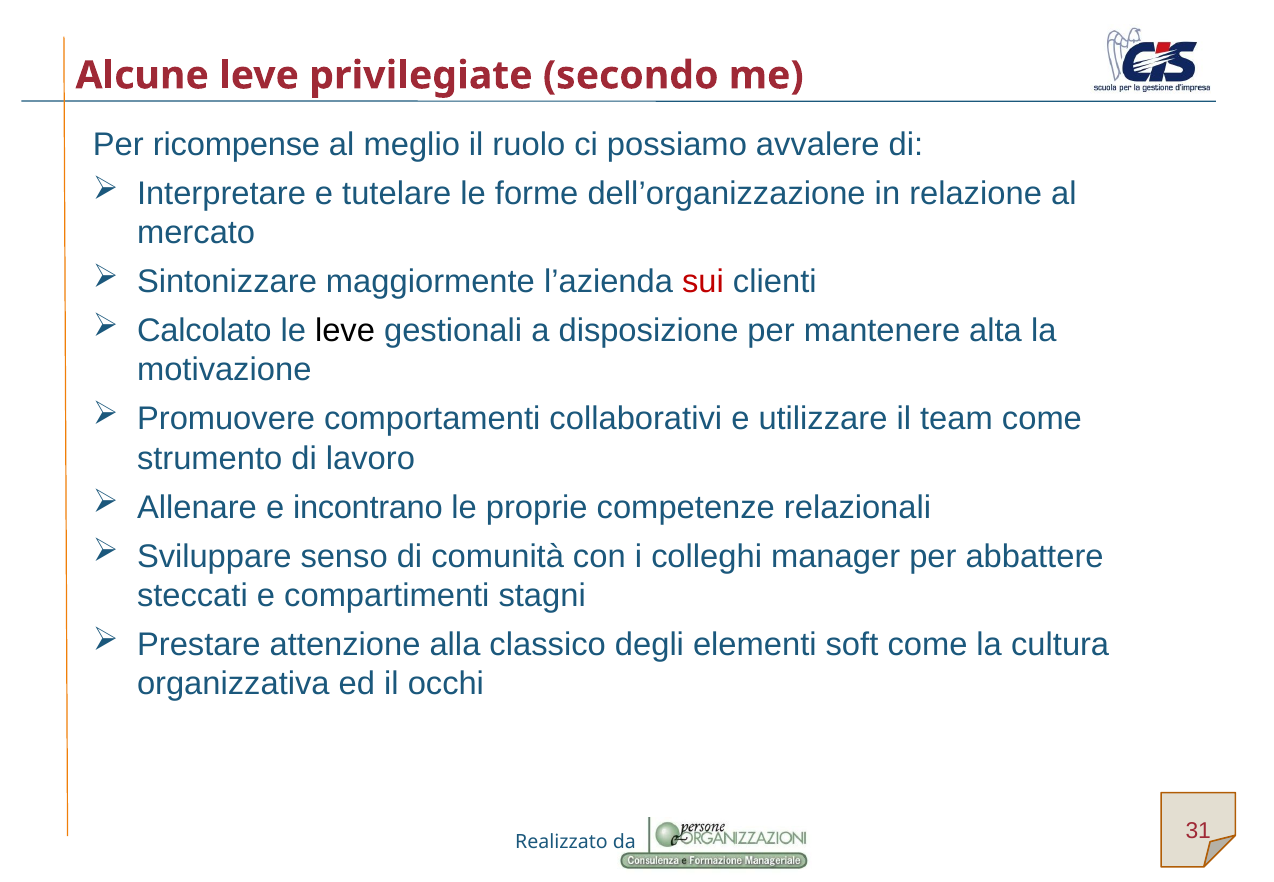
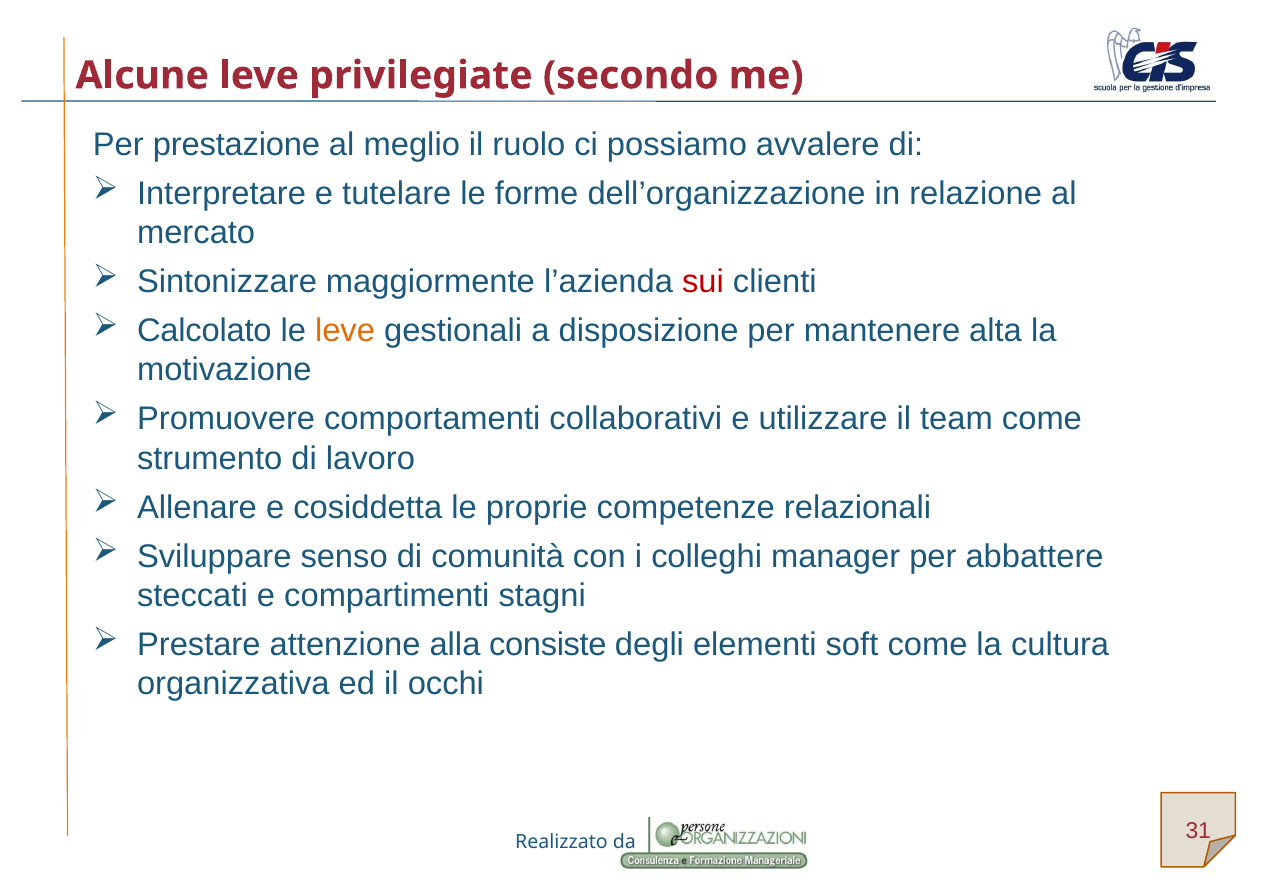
ricompense: ricompense -> prestazione (236, 145)
leve colour: black -> orange (345, 331)
incontrano: incontrano -> cosiddetta (368, 507)
classico: classico -> consiste (548, 645)
